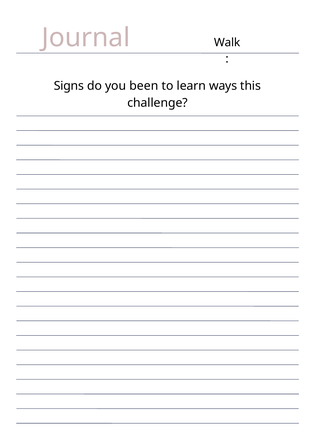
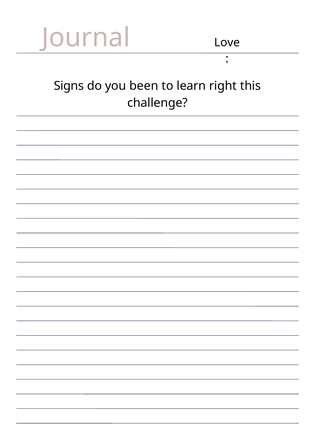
Walk: Walk -> Love (227, 42)
ways: ways -> right (223, 86)
